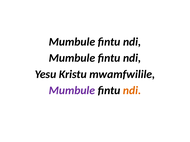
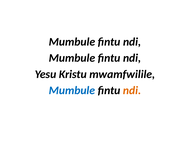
Mumbule colour: purple -> blue (72, 91)
